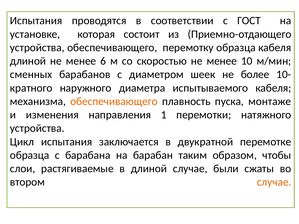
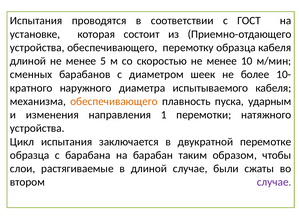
6: 6 -> 5 (103, 61)
монтаже: монтаже -> ударным (270, 101)
случае colour: orange -> purple (274, 182)
